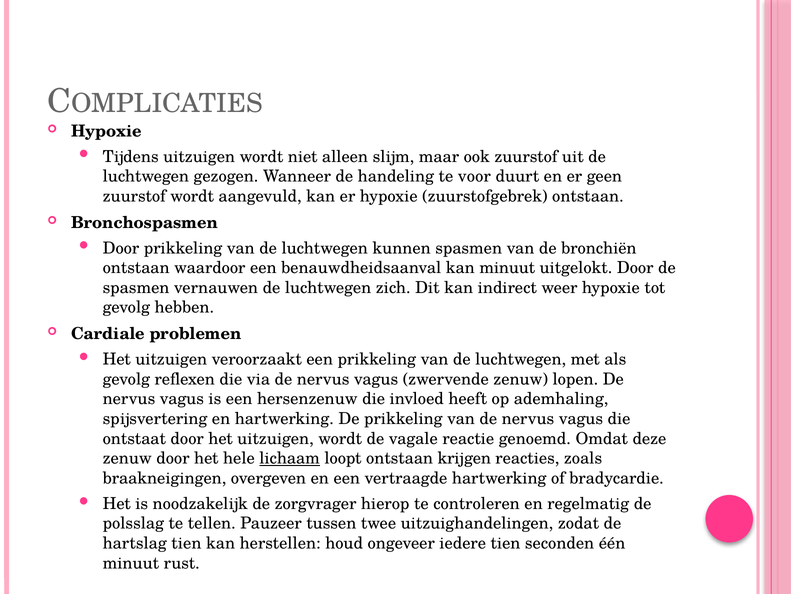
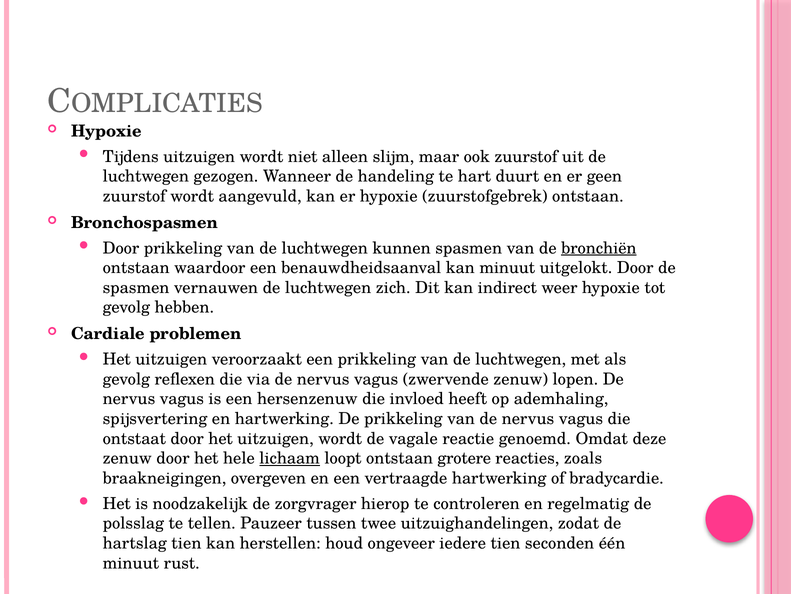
voor: voor -> hart (474, 176)
bronchiën underline: none -> present (599, 248)
krijgen: krijgen -> grotere (464, 458)
